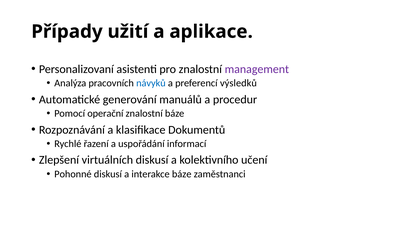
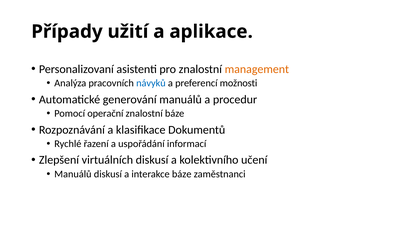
management colour: purple -> orange (257, 69)
výsledků: výsledků -> možnosti (239, 83)
Pohonné: Pohonné -> Manuálů (73, 175)
